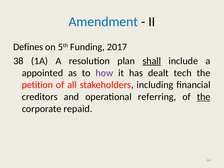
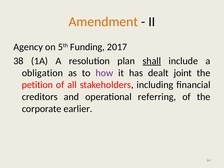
Amendment colour: blue -> orange (103, 22)
Defines: Defines -> Agency (28, 47)
appointed: appointed -> obligation (42, 73)
tech: tech -> joint (183, 73)
the underline: present -> none (204, 97)
repaid: repaid -> earlier (78, 109)
